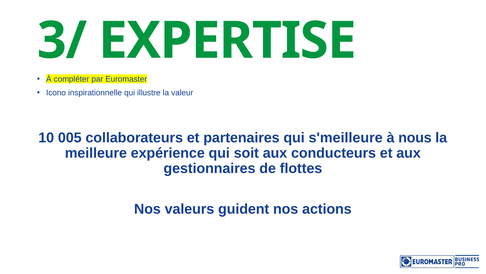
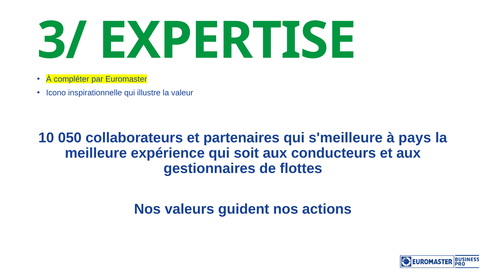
005: 005 -> 050 (70, 137)
nous: nous -> pays (415, 137)
